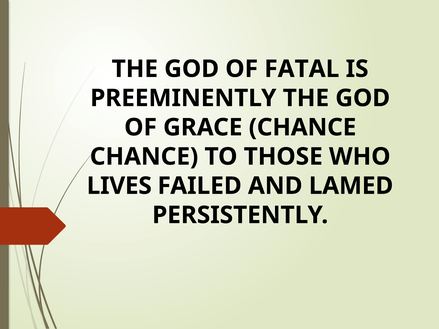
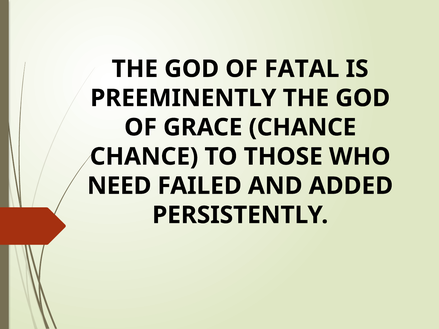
LIVES: LIVES -> NEED (119, 186)
LAMED: LAMED -> ADDED (351, 186)
